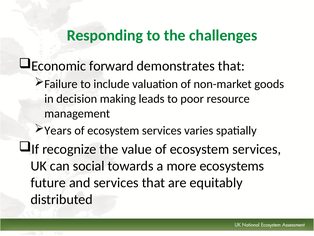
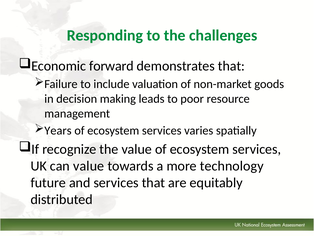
can social: social -> value (89, 166)
ecosystems: ecosystems -> technology (232, 166)
